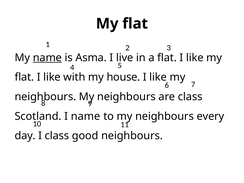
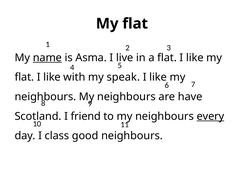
house: house -> speak (123, 77)
are class: class -> have (190, 97)
I name: name -> friend (86, 116)
every underline: none -> present (210, 116)
